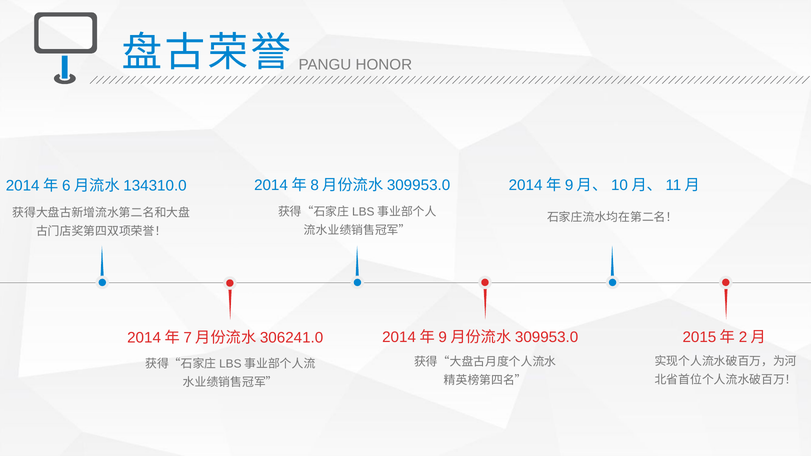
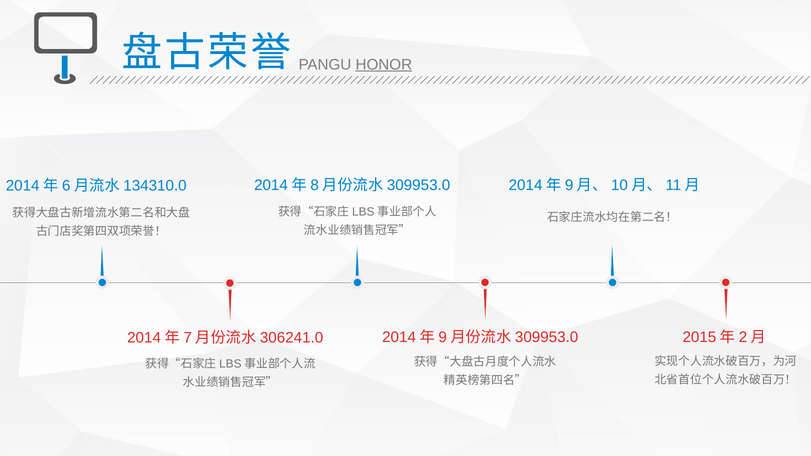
HONOR underline: none -> present (384, 65)
